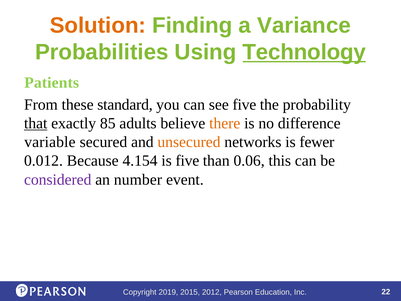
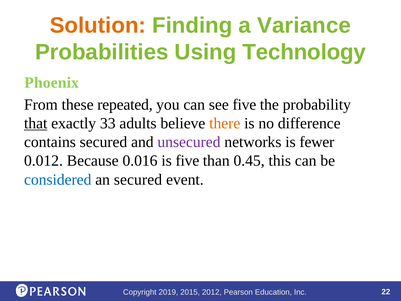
Technology underline: present -> none (304, 52)
Patients: Patients -> Phoenix (52, 83)
standard: standard -> repeated (125, 104)
85: 85 -> 33 (108, 123)
variable: variable -> contains (50, 142)
unsecured colour: orange -> purple (189, 142)
4.154: 4.154 -> 0.016 (140, 161)
0.06: 0.06 -> 0.45 (249, 161)
considered colour: purple -> blue (58, 179)
an number: number -> secured (138, 179)
